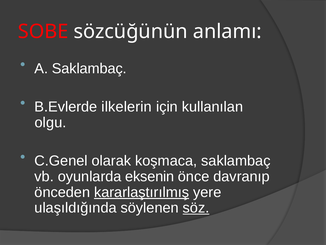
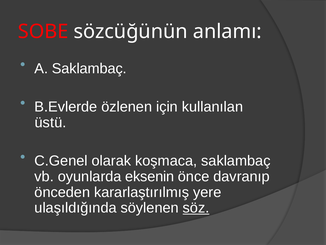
ilkelerin: ilkelerin -> özlenen (127, 107)
olgu: olgu -> üstü (51, 122)
kararlaştırılmış underline: present -> none (142, 192)
